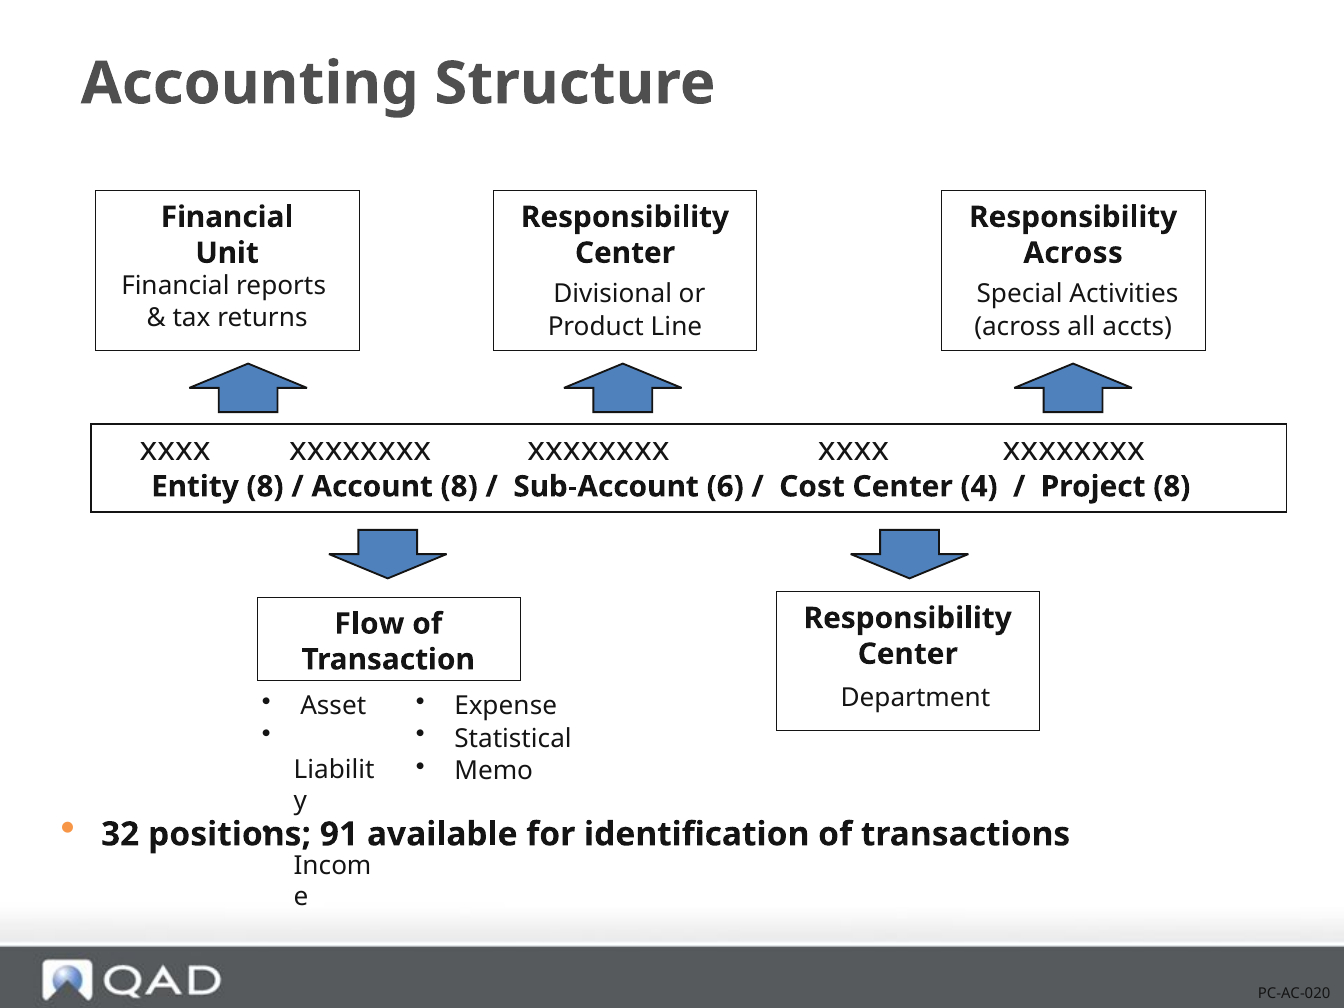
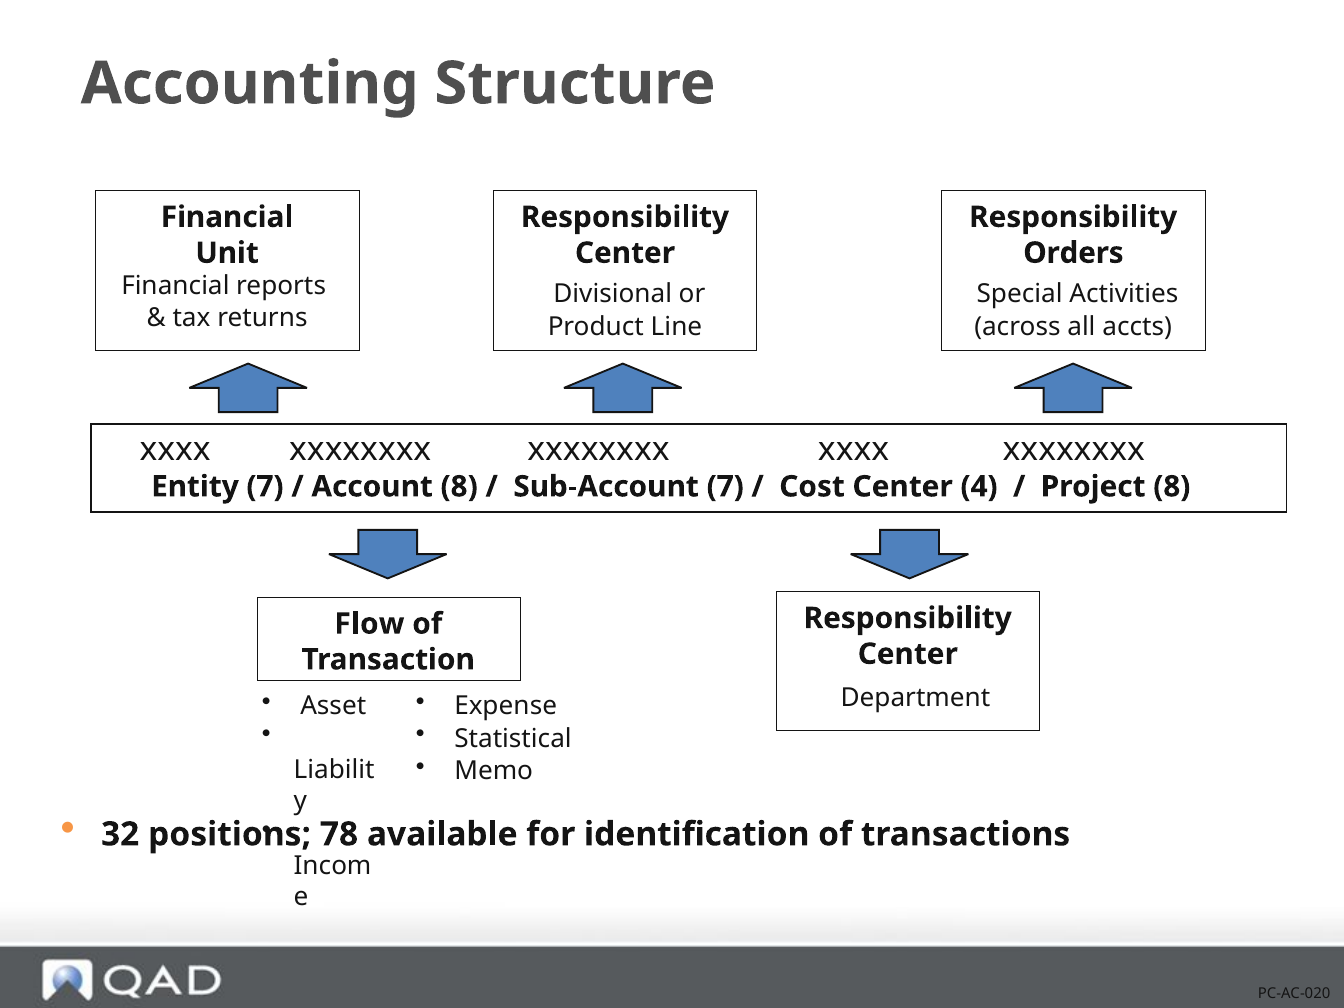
Across: Across -> Orders (1073, 253)
Entity 8: 8 -> 7 (265, 487)
Sub-Account 6: 6 -> 7 (725, 487)
91: 91 -> 78 (339, 834)
